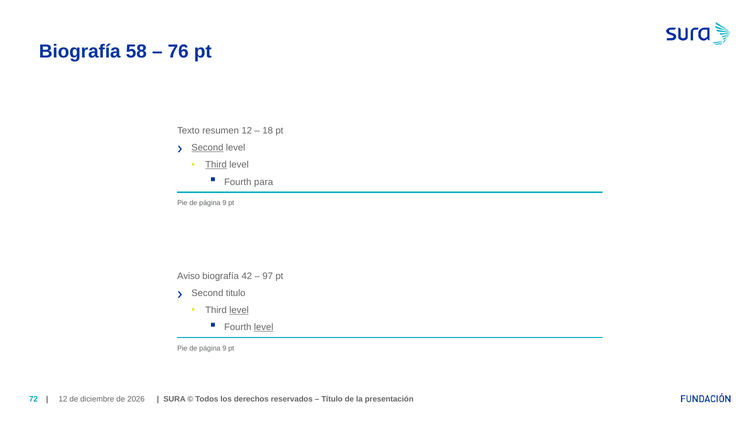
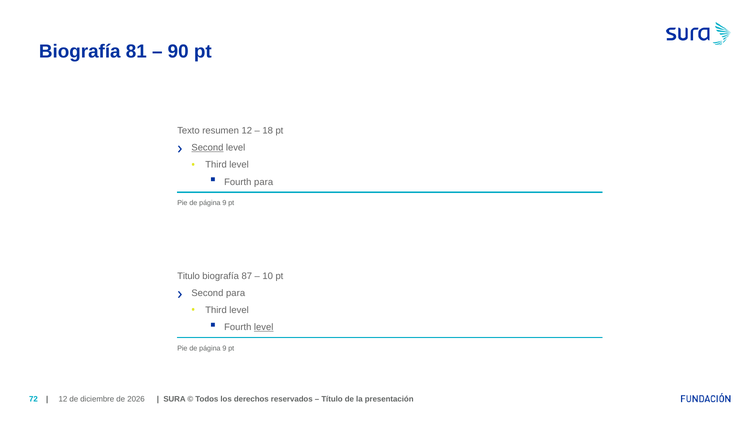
58: 58 -> 81 (136, 52)
76: 76 -> 90 (178, 52)
Third underline: present -> none (216, 165)
Aviso: Aviso -> Titulo (189, 276)
42: 42 -> 87 (247, 276)
97: 97 -> 10 (268, 276)
Second titulo: titulo -> para (236, 293)
level underline: present -> none (239, 310)
